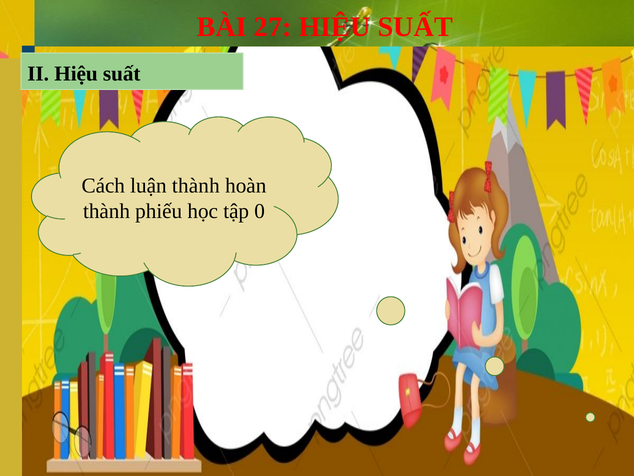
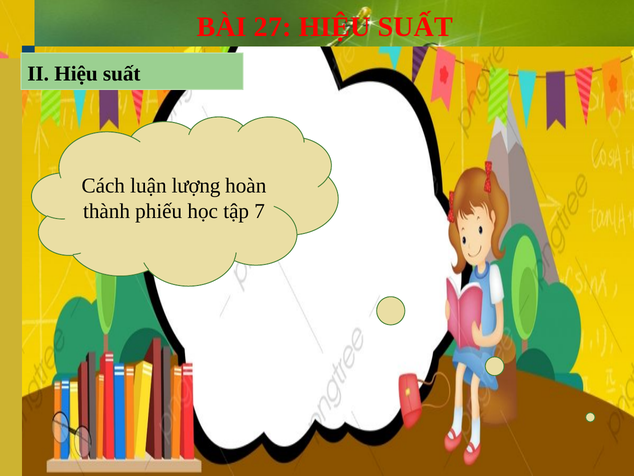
luận thành: thành -> lượng (196, 186)
0: 0 -> 7 (260, 211)
